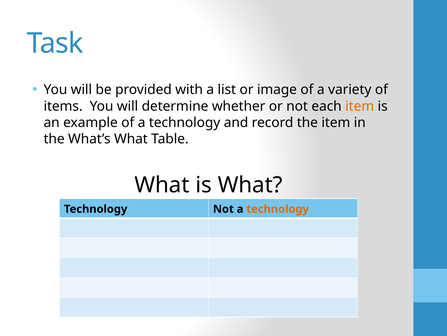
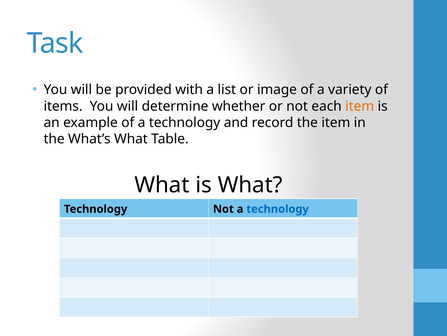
technology colour: orange -> blue (278, 209)
